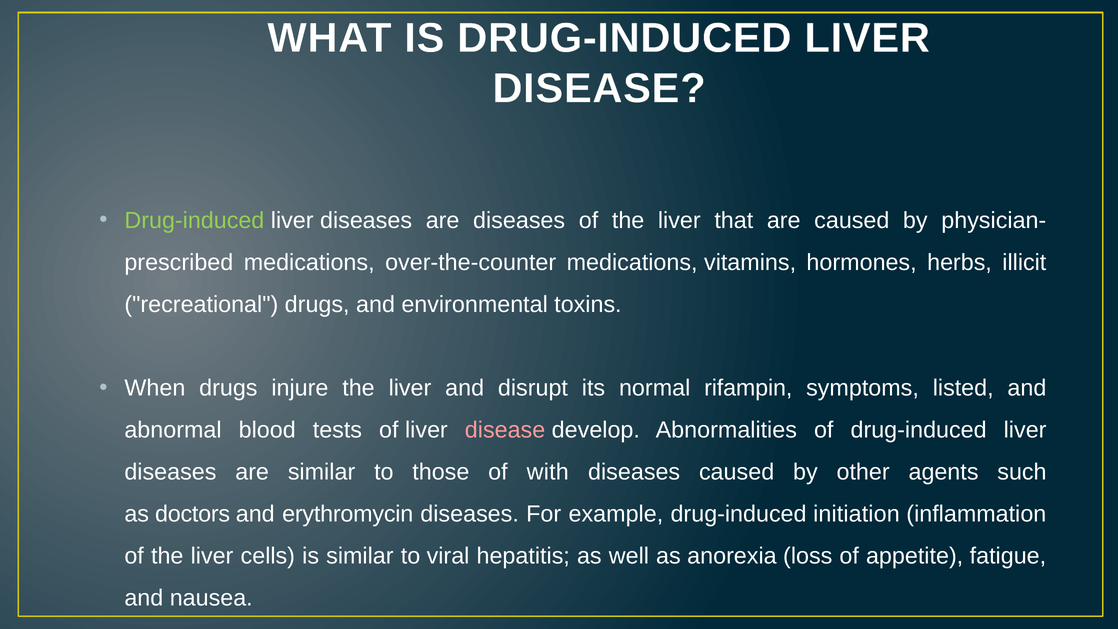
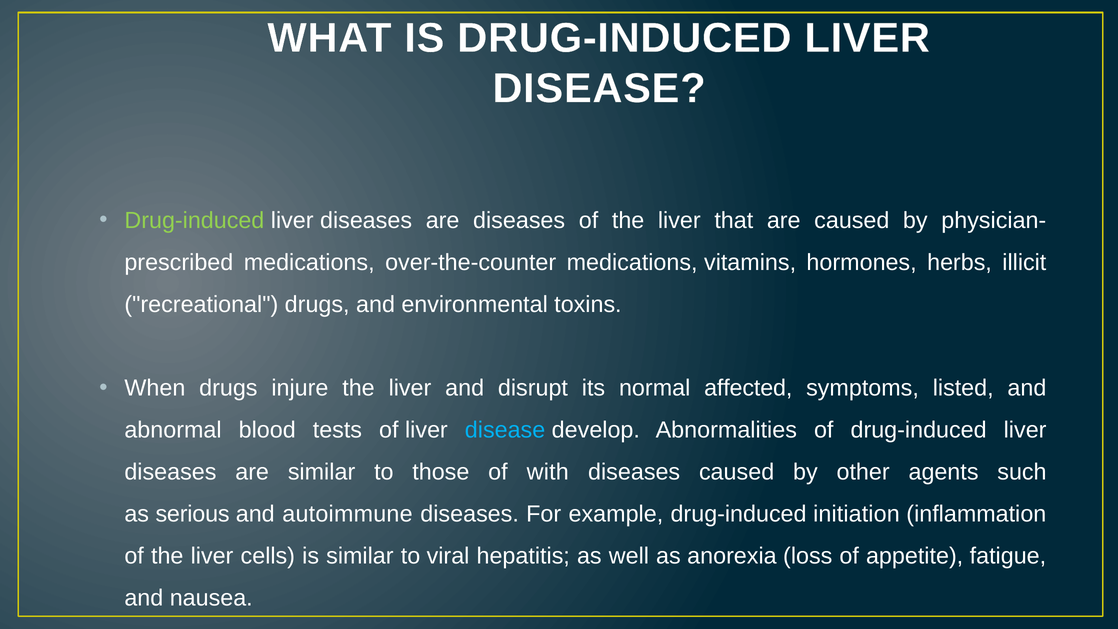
rifampin: rifampin -> affected (748, 388)
disease colour: pink -> light blue (505, 430)
doctors: doctors -> serious (193, 514)
erythromycin: erythromycin -> autoimmune (347, 514)
